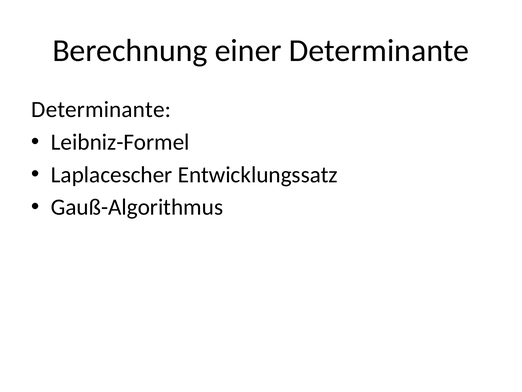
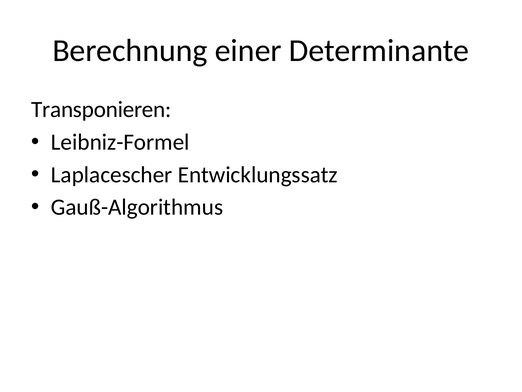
Determinante: Determinante -> Transponieren (101, 110)
